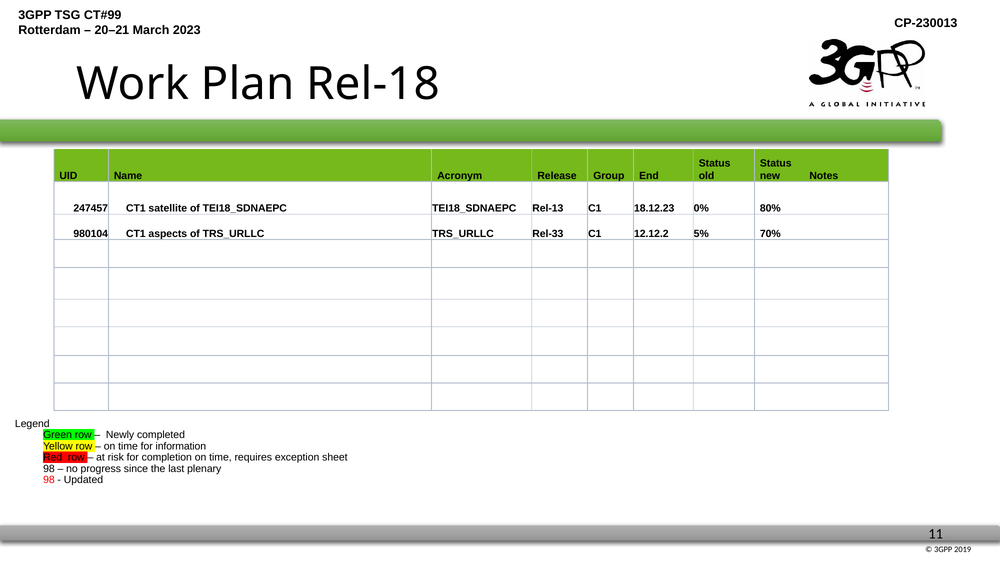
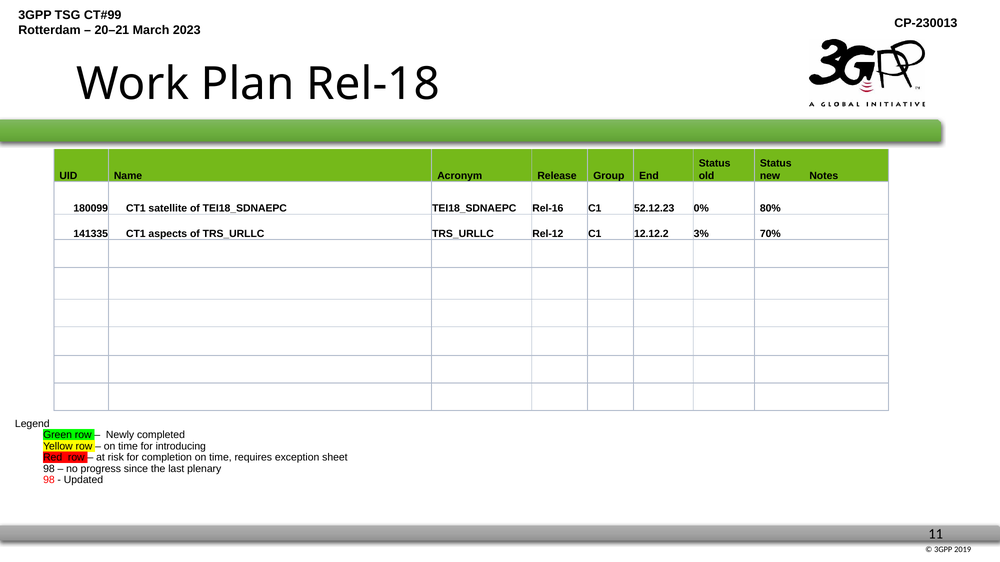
247457: 247457 -> 180099 (91, 209)
Rel-13: Rel-13 -> Rel-16 (548, 209)
18.12.23: 18.12.23 -> 52.12.23 (654, 209)
980104: 980104 -> 141335 (91, 234)
Rel-33: Rel-33 -> Rel-12 (548, 234)
5%: 5% -> 3% (701, 234)
information: information -> introducing (181, 447)
